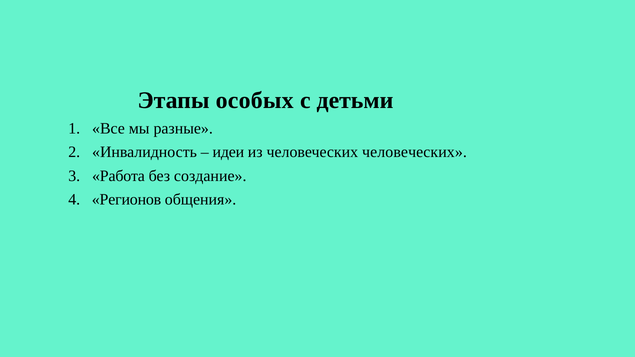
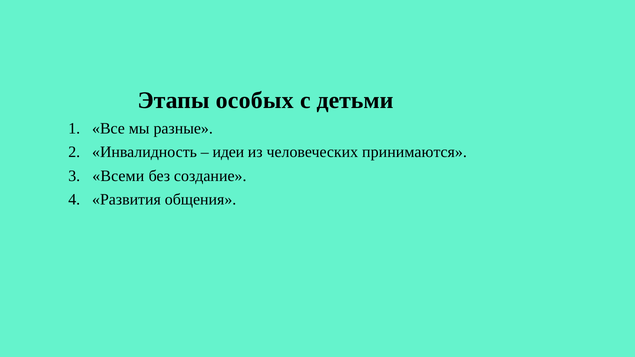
человеческих человеческих: человеческих -> принимаются (415, 152)
Работа: Работа -> Всеми (118, 176)
Регионов: Регионов -> Развития (126, 200)
